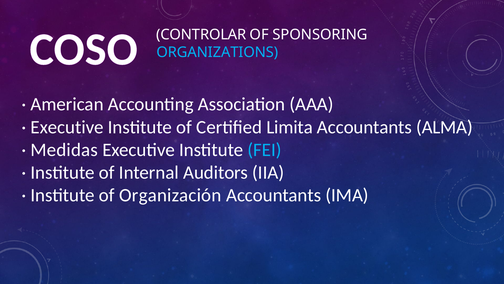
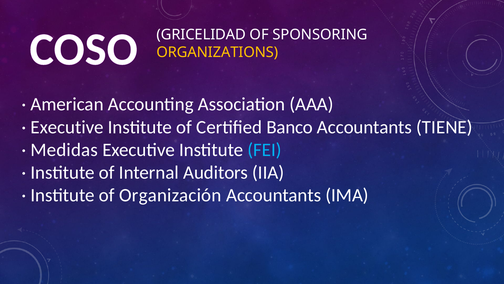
CONTROLAR: CONTROLAR -> GRICELIDAD (201, 35)
ORGANIZATIONS colour: light blue -> yellow (217, 52)
Limita: Limita -> Banco (290, 127)
ALMA: ALMA -> TIENE (444, 127)
